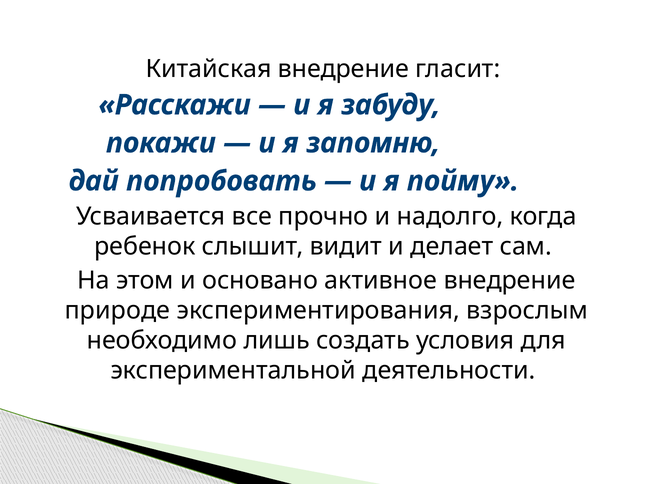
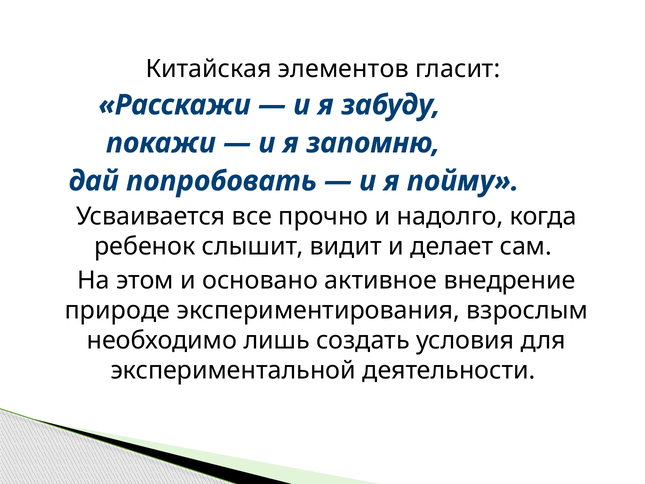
Китайская внедрение: внедрение -> элементов (343, 69)
